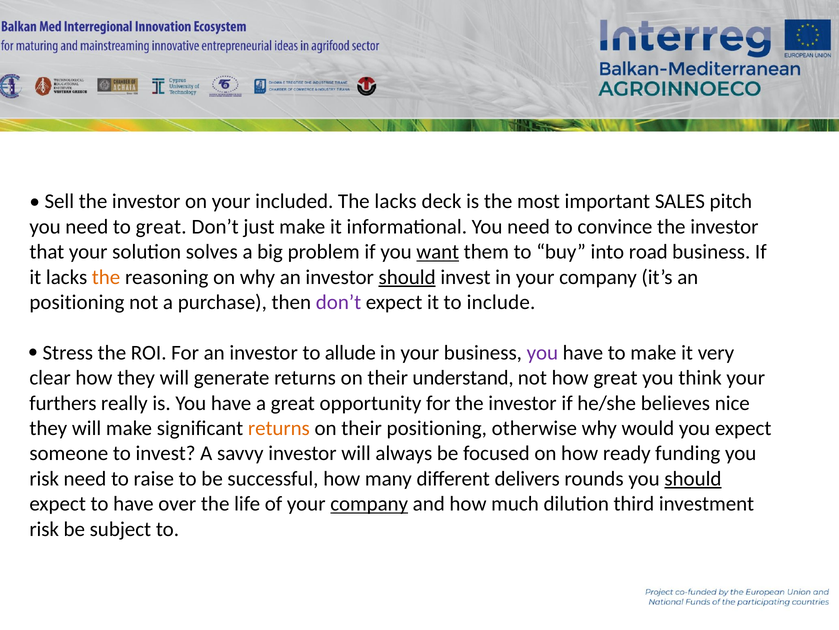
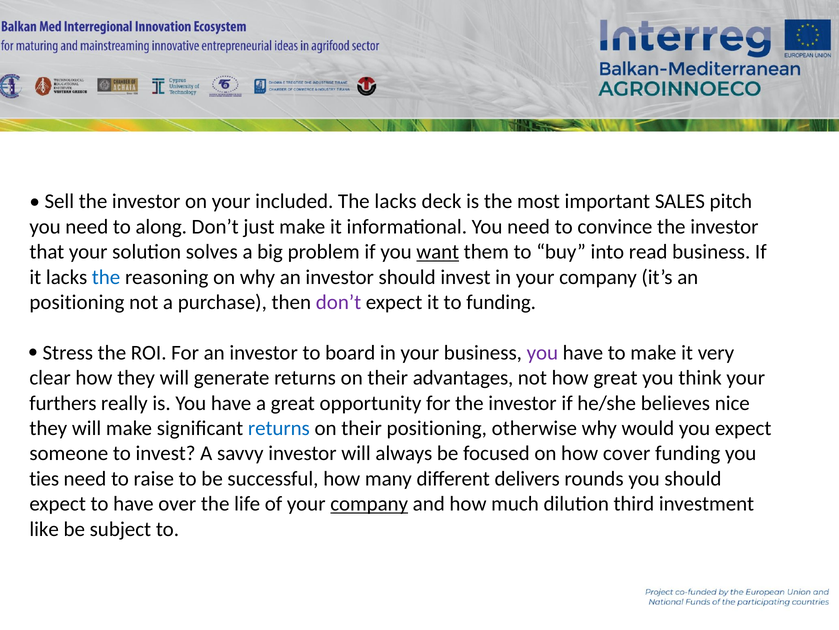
to great: great -> along (161, 226)
road: road -> read (648, 252)
the colour: orange -> blue (106, 277)
should underline: present -> none (407, 277)
to include: include -> funding (501, 302)
allude: allude -> board (350, 352)
understand: understand -> advantages (463, 377)
returns colour: orange -> blue (279, 428)
ready: ready -> cover (627, 453)
risk: risk -> ties (44, 478)
should underline: present -> none (693, 478)
risk: risk -> like (44, 529)
